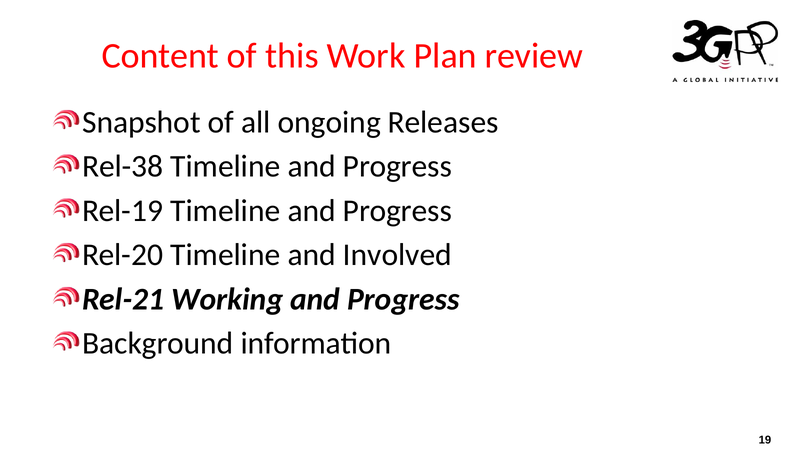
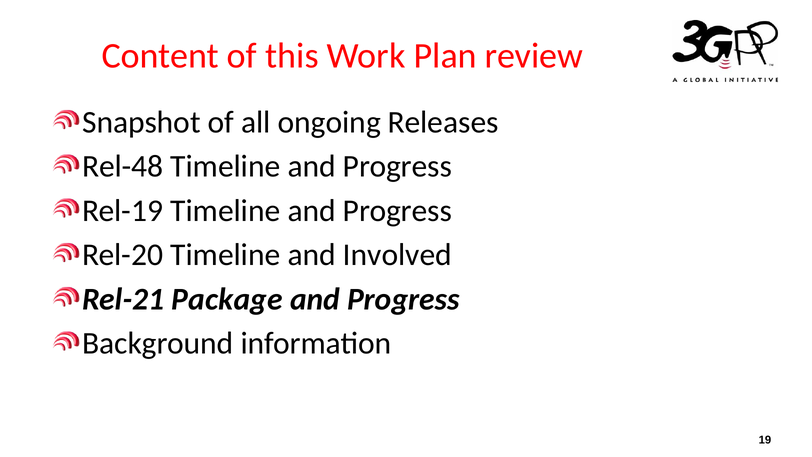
Rel-38: Rel-38 -> Rel-48 (123, 166)
Working: Working -> Package (227, 299)
